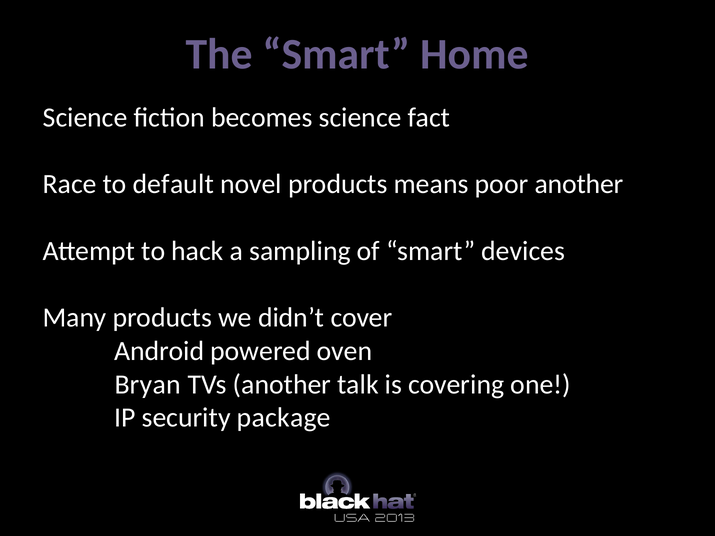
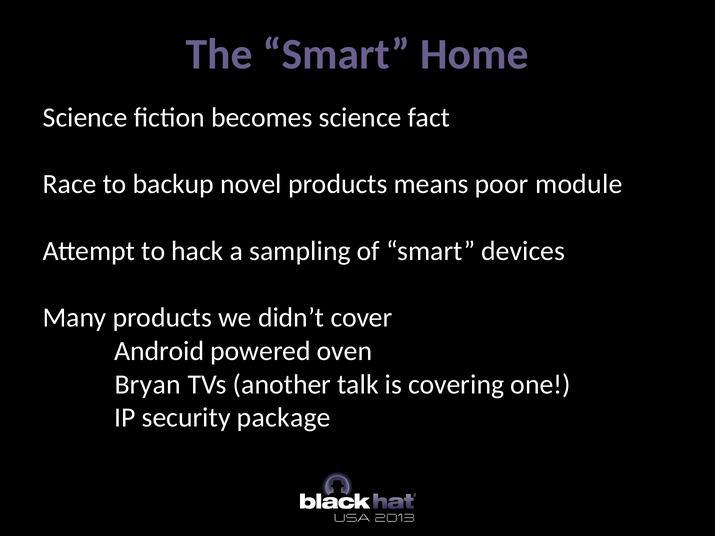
default: default -> backup (173, 184)
poor another: another -> module (579, 184)
